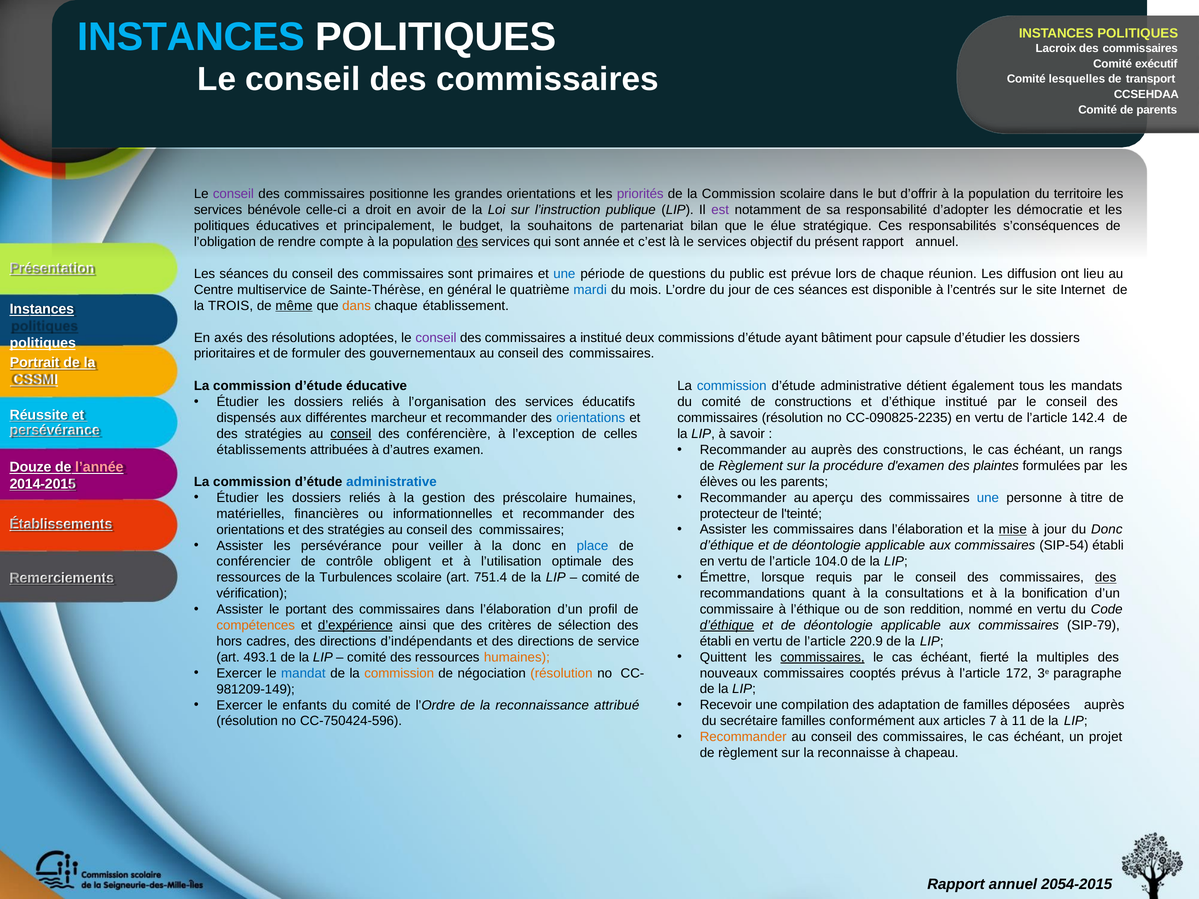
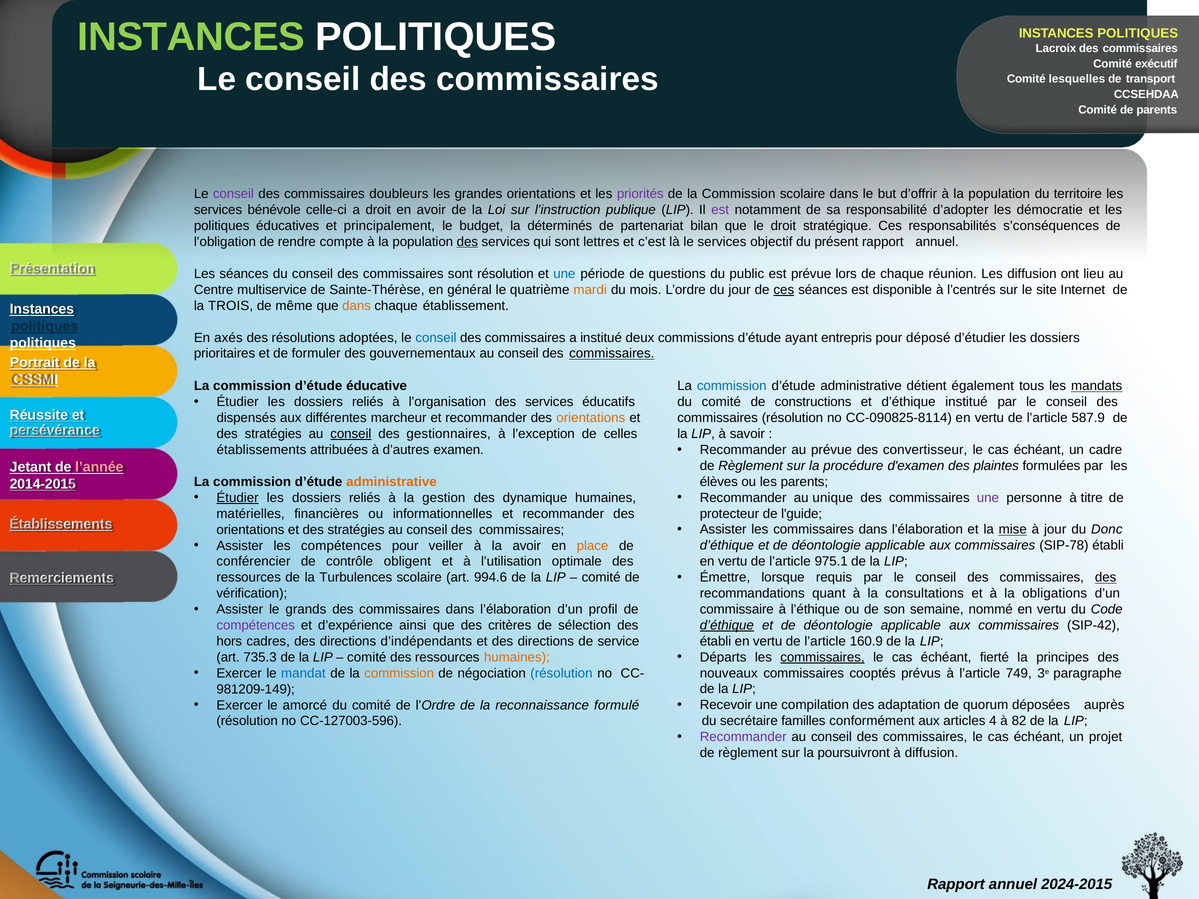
INSTANCES colour: light blue -> light green (191, 37)
positionne: positionne -> doubleurs (399, 194)
souhaitons: souhaitons -> déterminés (560, 226)
le élue: élue -> droit (783, 226)
année: année -> lettres (601, 242)
sont primaires: primaires -> résolution (505, 274)
mardi colour: blue -> orange (590, 290)
ces underline: none -> present (784, 290)
même underline: present -> none (294, 306)
conseil colour: purple -> blue (436, 338)
bâtiment: bâtiment -> entrepris (847, 338)
capsule: capsule -> déposé (928, 338)
commissaires underline: none -> present (612, 354)
mandats underline: none -> present (1097, 386)
orientations colour: blue -> orange (591, 418)
CC-090825-2235: CC-090825-2235 -> CC-090825-8114 (899, 418)
142.4: 142.4 -> 587.9 (1088, 418)
conférencière: conférencière -> gestionnaires (449, 434)
au auprès: auprès -> prévue (831, 450)
des constructions: constructions -> convertisseur (925, 450)
rangs: rangs -> cadre (1106, 450)
Douze: Douze -> Jetant (30, 467)
administrative colour: blue -> orange (392, 482)
aperçu: aperçu -> unique (833, 498)
une colour: blue -> purple (988, 498)
Étudier underline: none -> present (238, 498)
préscolaire: préscolaire -> dynamique (535, 498)
l'teinté: l'teinté -> l'guide (802, 514)
les persévérance: persévérance -> compétences (341, 546)
la donc: donc -> avoir (527, 546)
place colour: blue -> orange (593, 546)
SIP-54: SIP-54 -> SIP-78 (1064, 546)
104.0: 104.0 -> 975.1 (831, 562)
751.4: 751.4 -> 994.6 (491, 578)
bonification: bonification -> obligations (1055, 594)
portant: portant -> grands (306, 610)
reddition: reddition -> semaine (937, 610)
SIP-79: SIP-79 -> SIP-42 (1093, 625)
compétences colour: orange -> purple (256, 626)
d’expérience underline: present -> none (355, 626)
220.9: 220.9 -> 160.9 (866, 641)
Quittent: Quittent -> Départs (723, 657)
multiples: multiples -> principes (1063, 657)
493.1: 493.1 -> 735.3 (260, 657)
résolution colour: orange -> blue (561, 673)
172: 172 -> 749 (1019, 673)
de familles: familles -> quorum (986, 705)
enfants: enfants -> amorcé (305, 705)
attribué: attribué -> formulé (617, 705)
7: 7 -> 4 (993, 721)
11: 11 -> 82 (1019, 721)
CC-750424-596: CC-750424-596 -> CC-127003-596 (351, 721)
Recommander colour: orange -> purple (743, 737)
reconnaisse: reconnaisse -> poursuivront (854, 753)
à chapeau: chapeau -> diffusion (932, 753)
2054-2015: 2054-2015 -> 2024-2015 (1077, 884)
